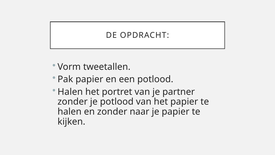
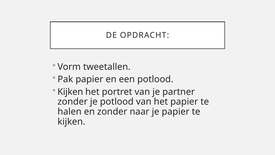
Halen: Halen -> Kijken (70, 92)
